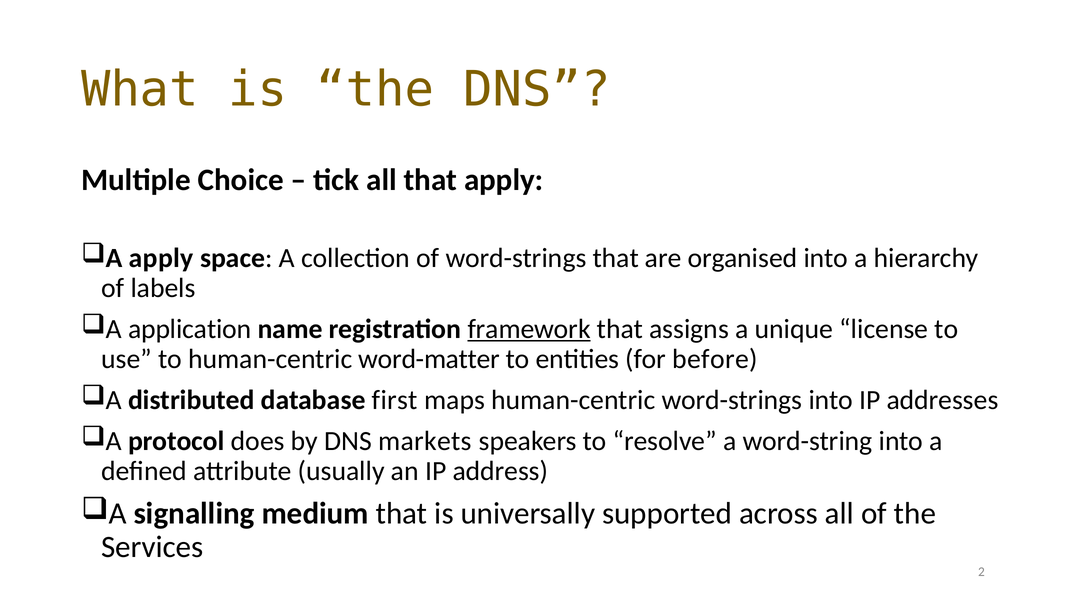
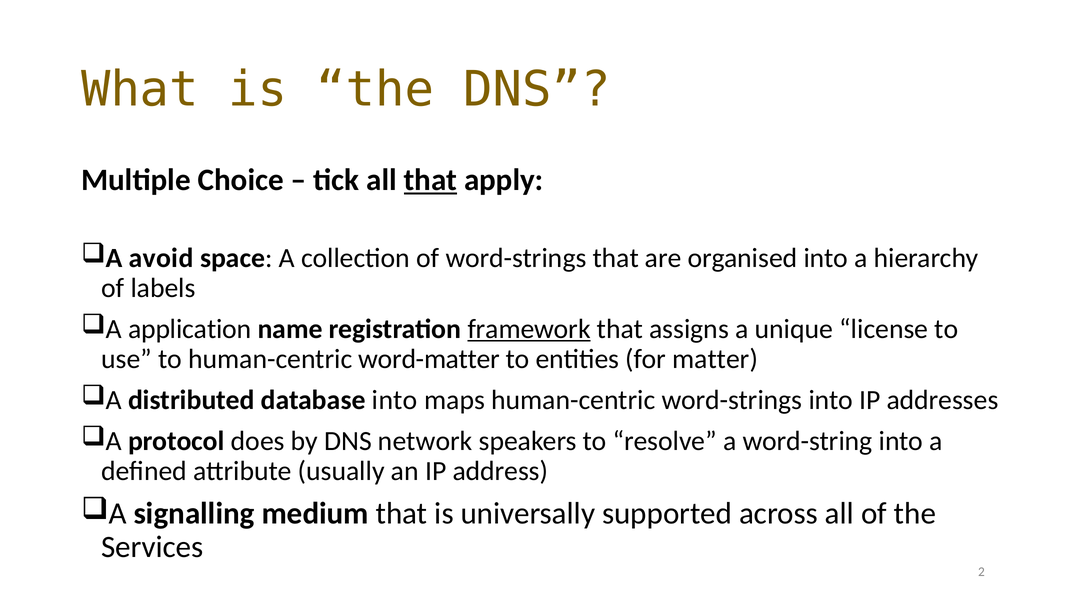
that underline: none -> present (430, 180)
A apply: apply -> avoid (161, 258)
before: before -> matter (715, 359)
database first: first -> into (395, 400)
markets: markets -> network (425, 441)
